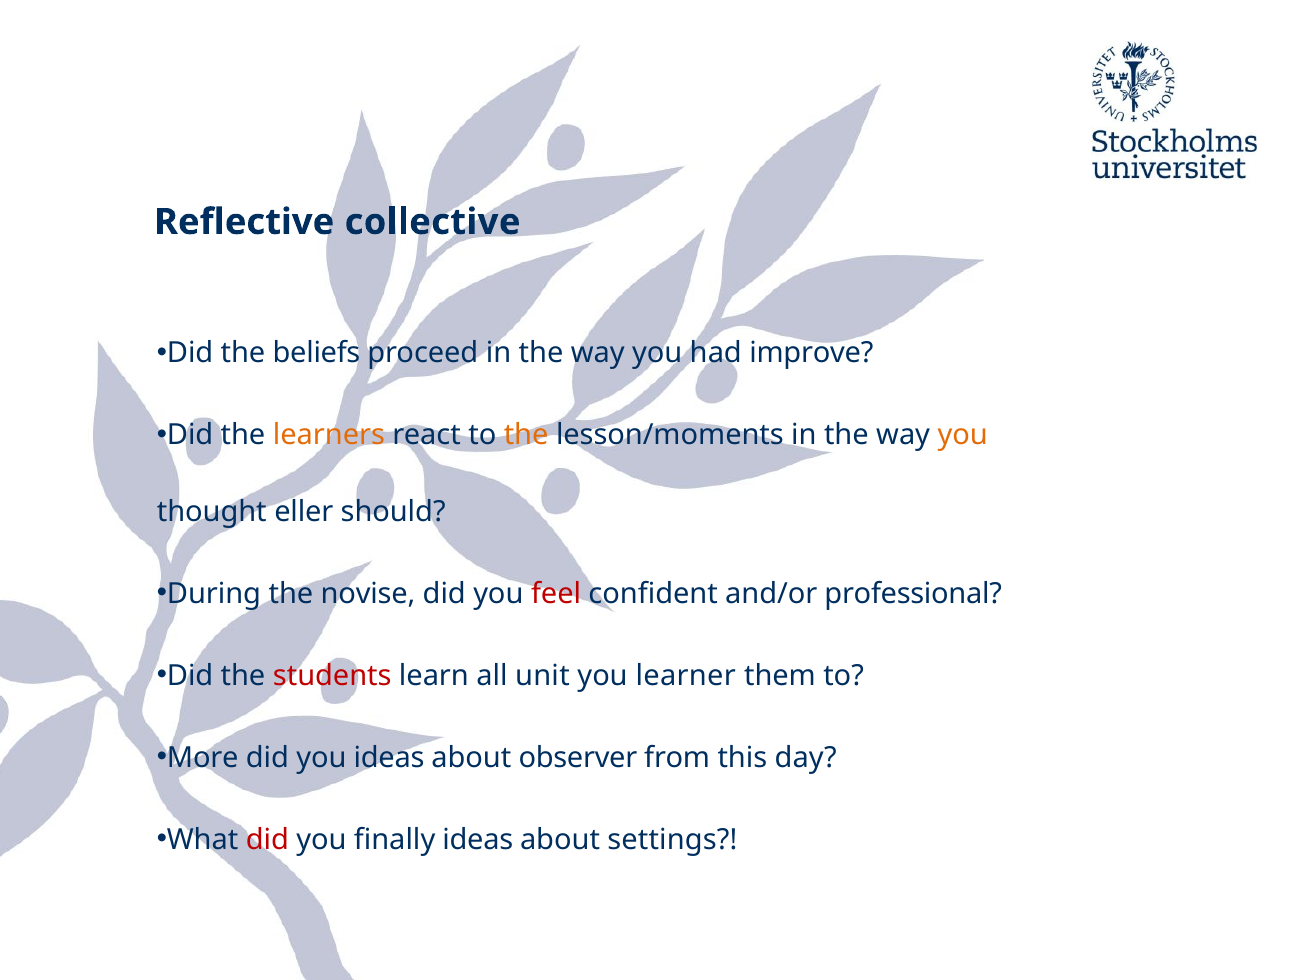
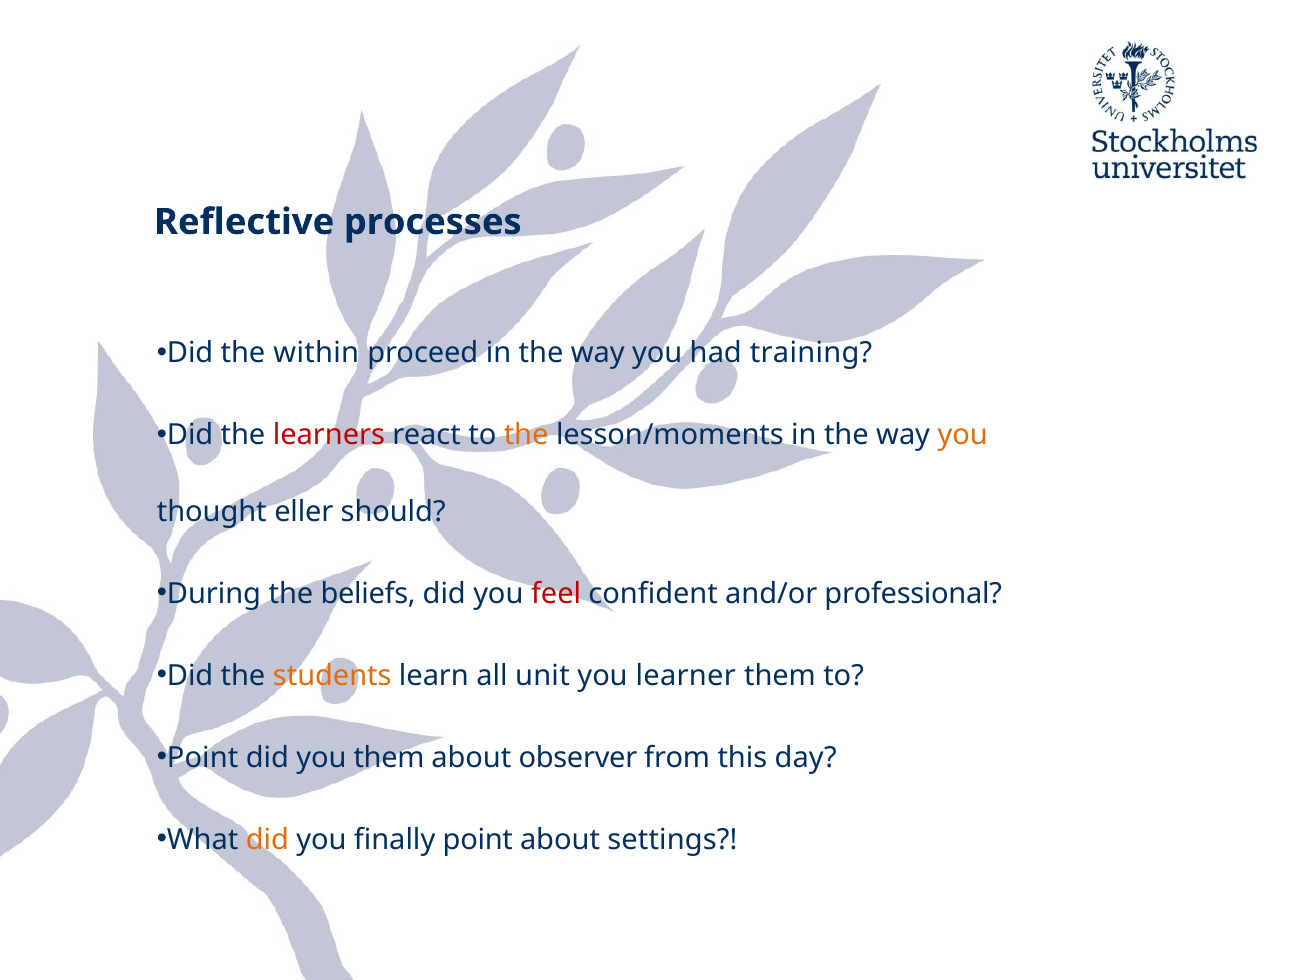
collective: collective -> processes (433, 222)
beliefs: beliefs -> within (316, 353)
improve: improve -> training (811, 353)
learners colour: orange -> red (329, 435)
novise: novise -> beliefs (368, 594)
students colour: red -> orange (332, 676)
More: More -> Point (203, 758)
you ideas: ideas -> them (389, 758)
did colour: red -> orange (267, 840)
finally ideas: ideas -> point (478, 840)
